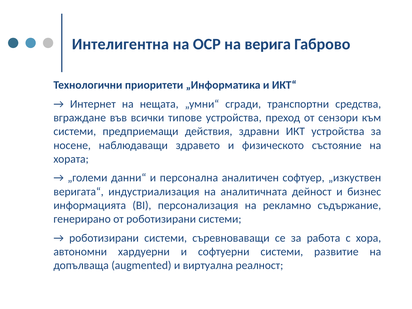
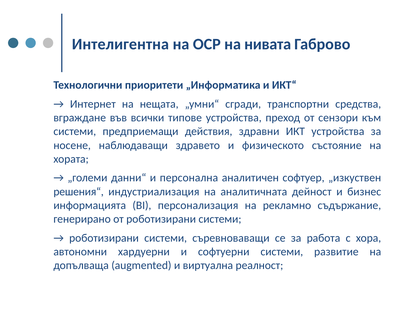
верига: верига -> нивата (268, 44)
веригата“: веригата“ -> решения“ (79, 192)
